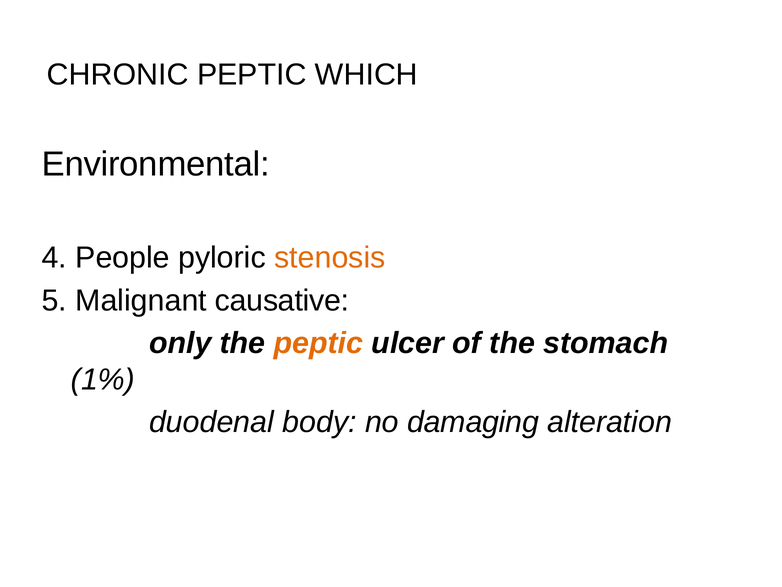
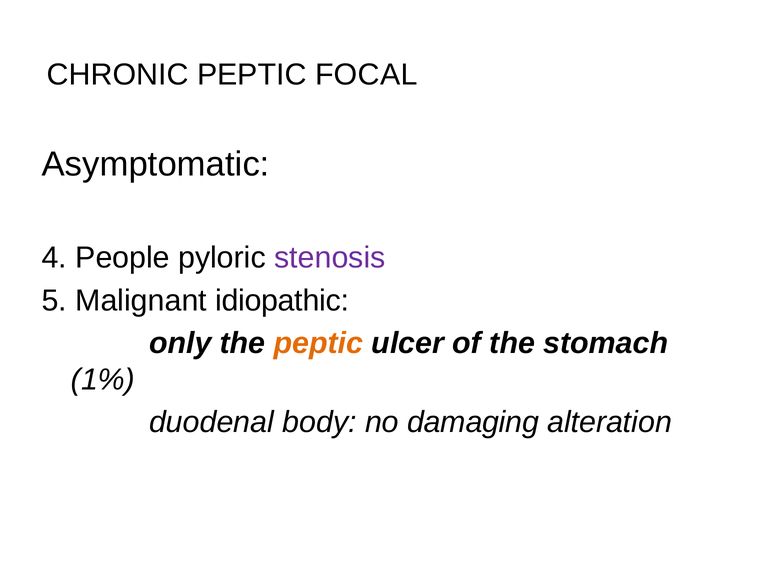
WHICH: WHICH -> FOCAL (366, 74)
Environmental: Environmental -> Asymptomatic (156, 164)
stenosis colour: orange -> purple (330, 258)
causative: causative -> idiopathic (282, 300)
